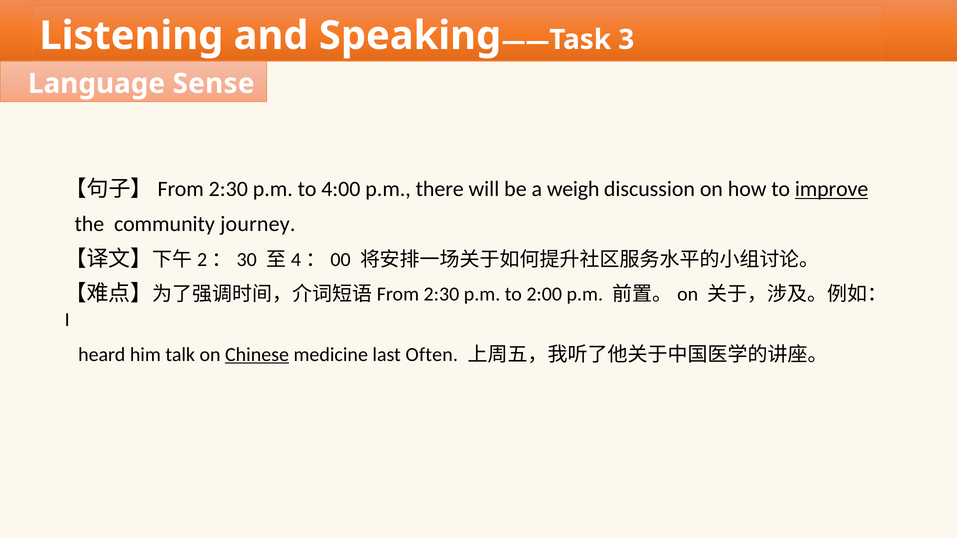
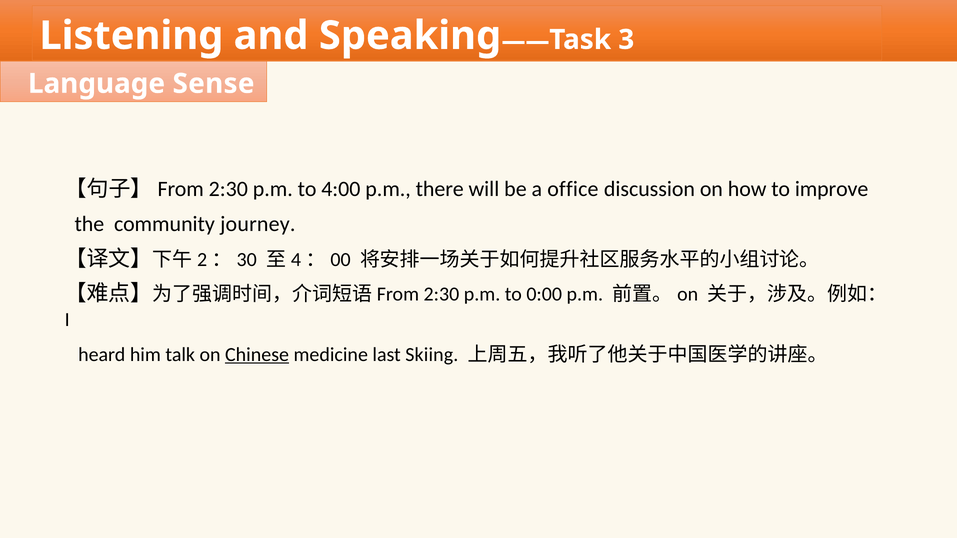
weigh: weigh -> office (573, 189)
improve underline: present -> none (832, 189)
2:00: 2:00 -> 0:00 (544, 295)
Often: Often -> Skiing (432, 355)
